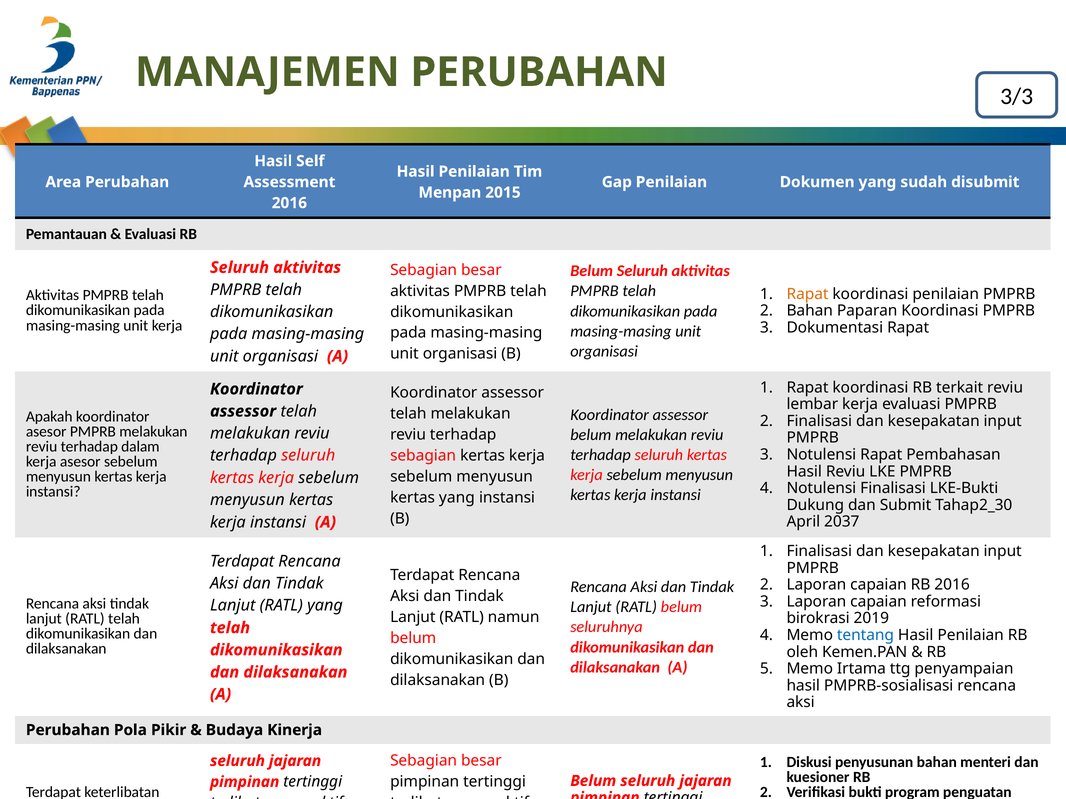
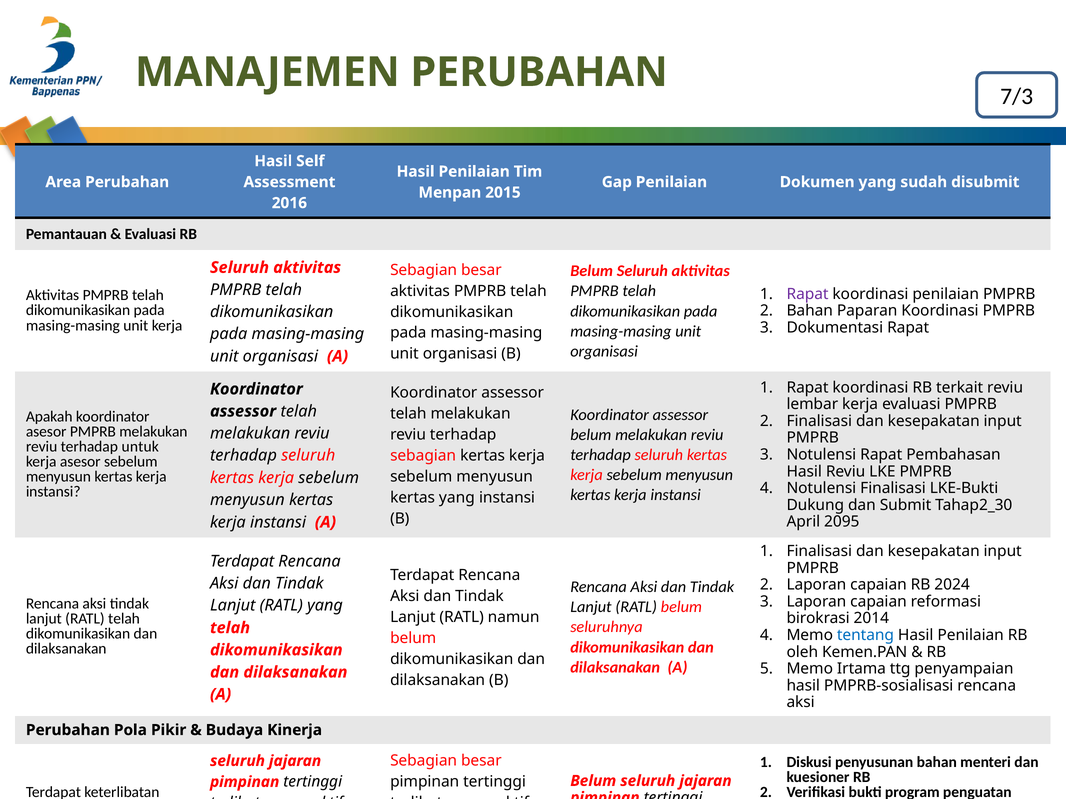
3/3: 3/3 -> 7/3 (1017, 97)
Rapat colour: orange -> purple (808, 294)
terhadap dalam: dalam -> untuk (140, 447)
2037: 2037 -> 2095 (842, 522)
RB 2016: 2016 -> 2024 (952, 585)
2019: 2019 -> 2014 (871, 619)
